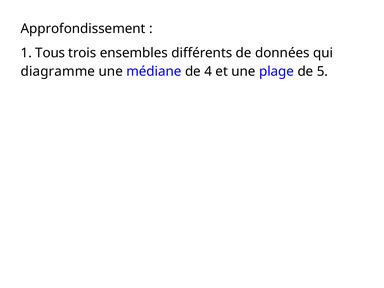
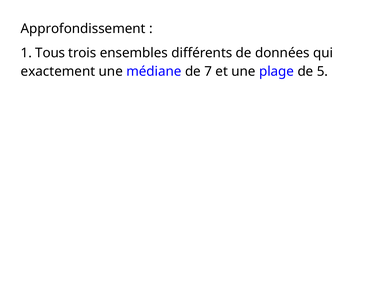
diagramme: diagramme -> exactement (58, 71)
4: 4 -> 7 (208, 71)
